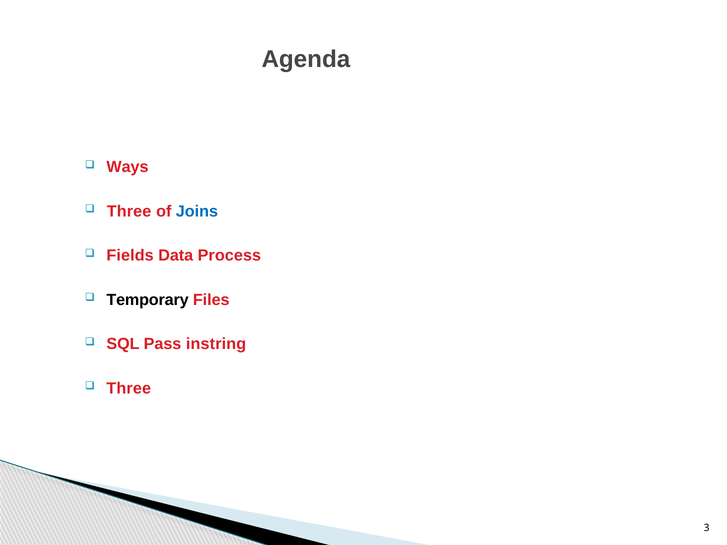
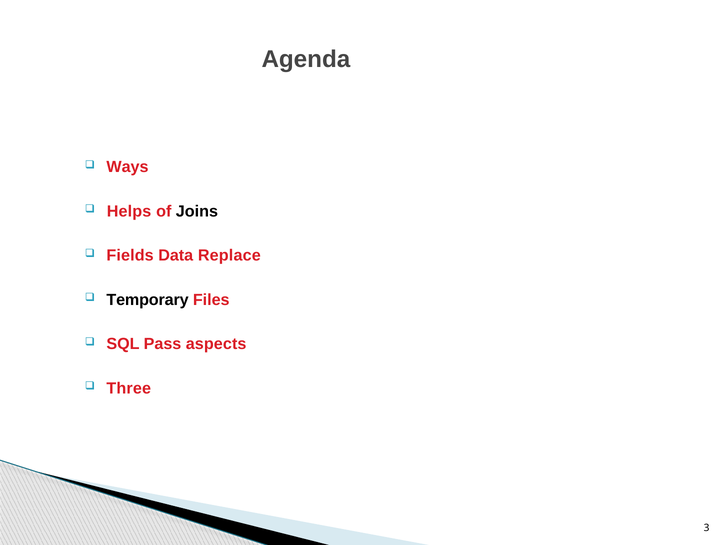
Three: Three -> Helps (129, 211)
Joins colour: blue -> black (197, 211)
Process: Process -> Replace (229, 256)
instring: instring -> aspects (216, 344)
